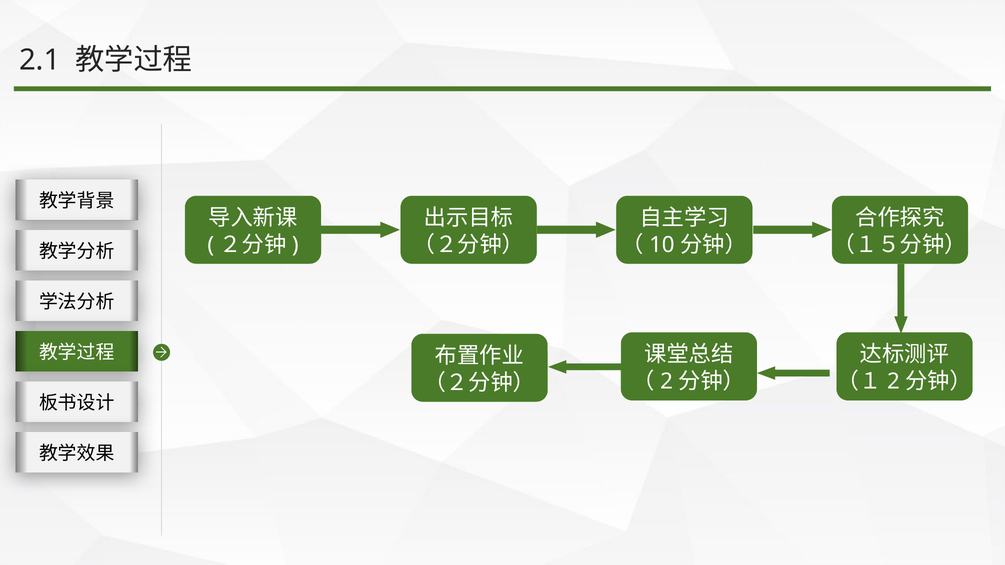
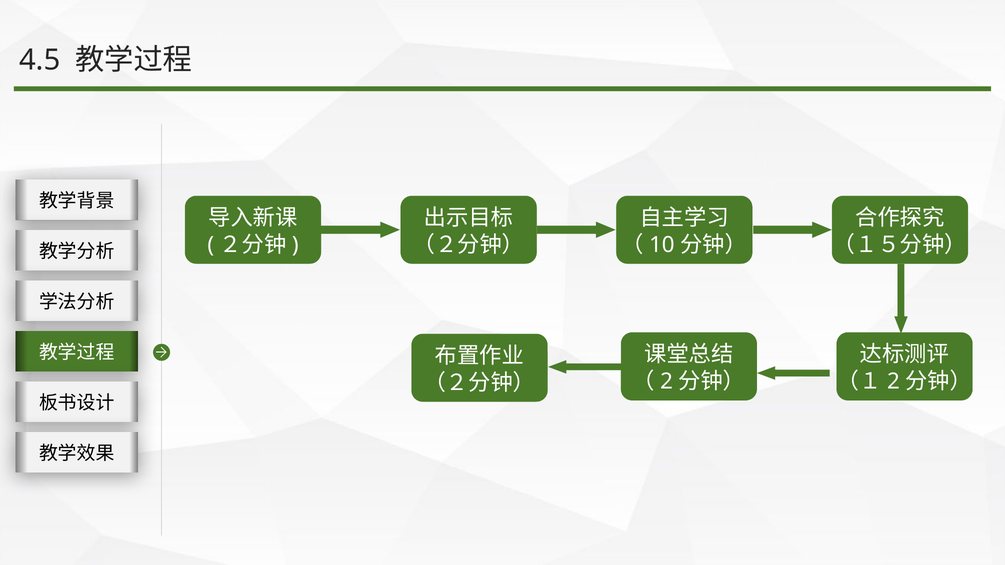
2.1: 2.1 -> 4.5 (40, 60)
